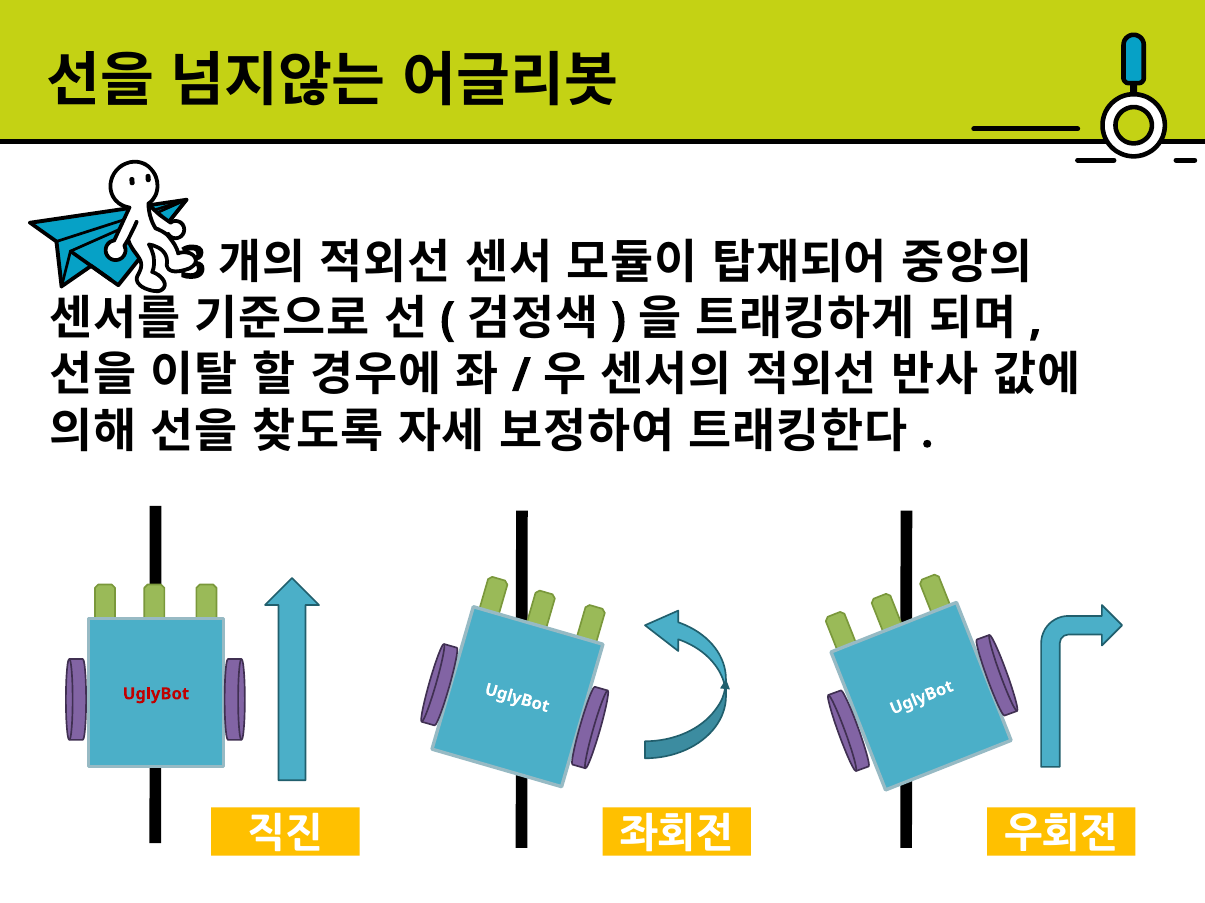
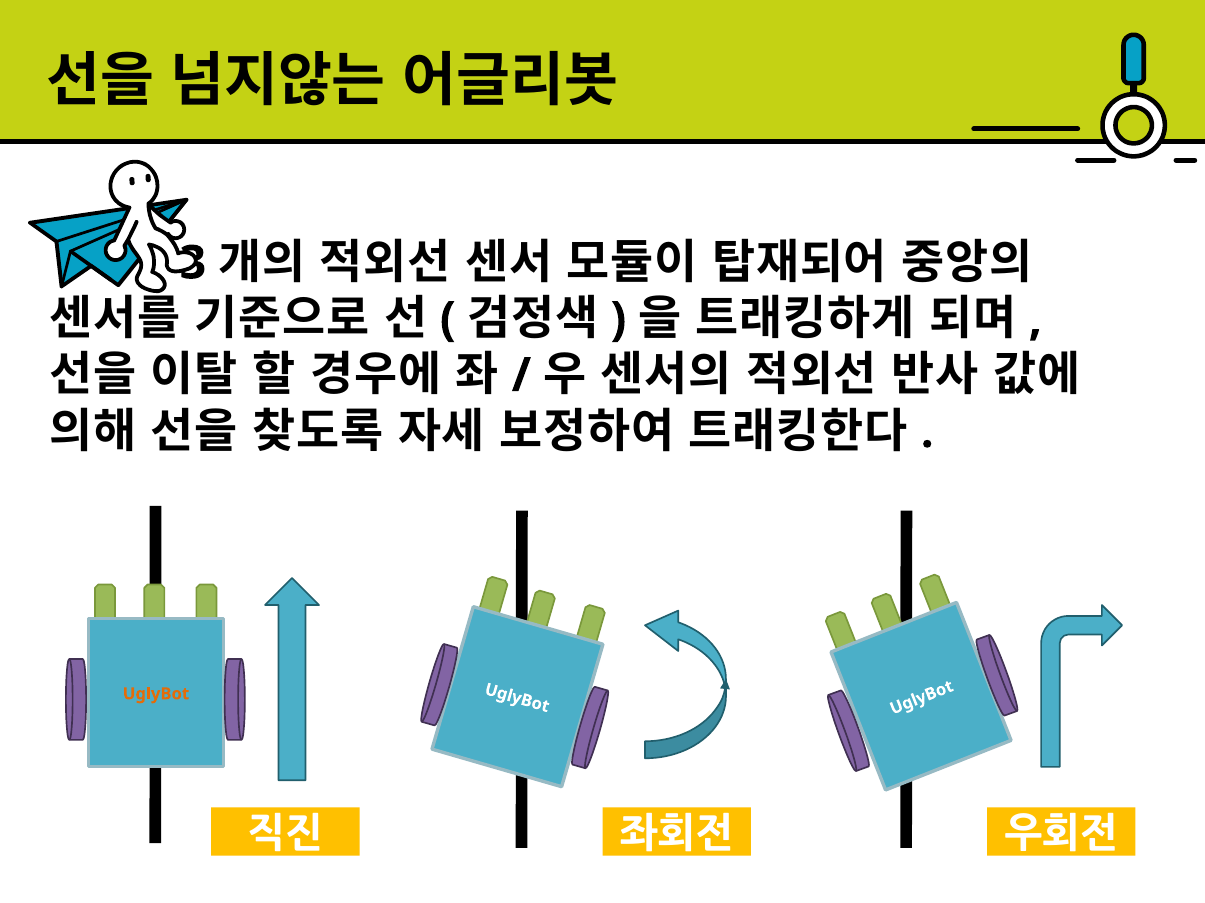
UglyBot colour: red -> orange (156, 694)
